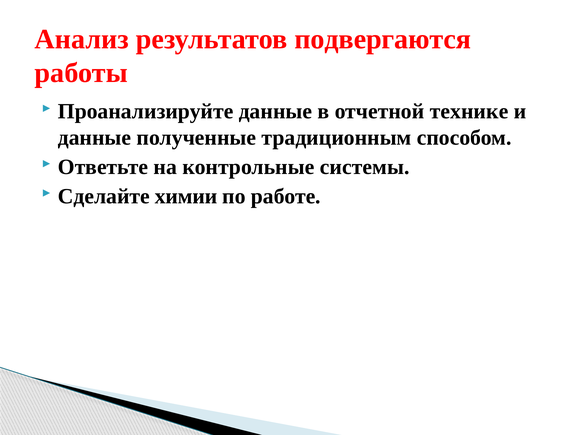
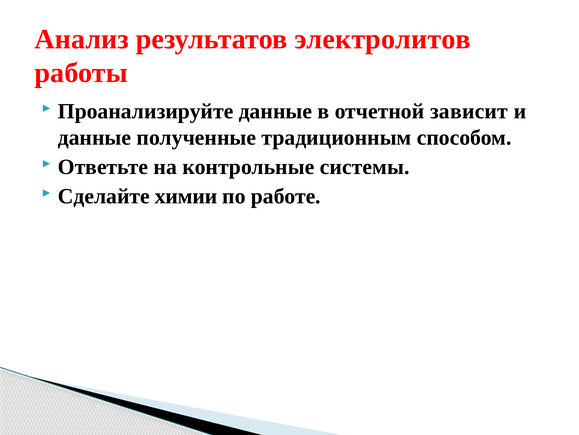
подвергаются: подвергаются -> электролитов (383, 39)
технике: технике -> зависит (469, 111)
